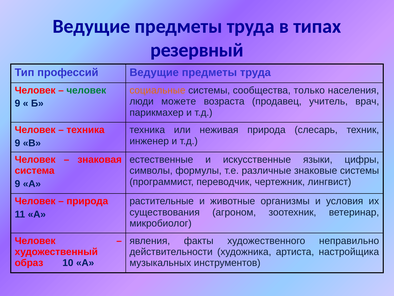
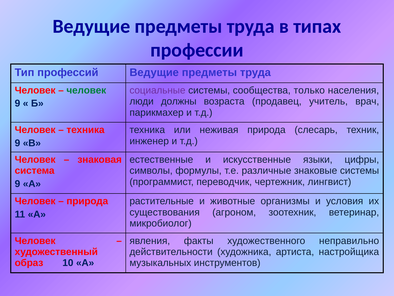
резервный: резервный -> профессии (197, 50)
социальные colour: orange -> purple (157, 90)
можете: можете -> должны (179, 101)
